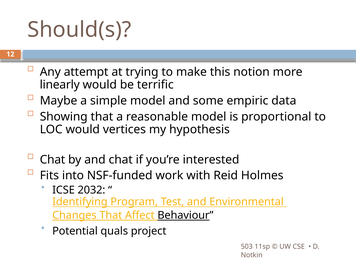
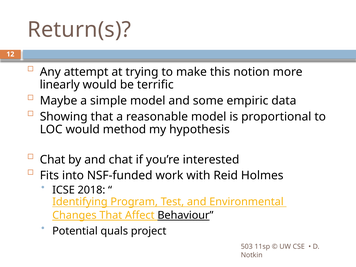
Should(s: Should(s -> Return(s (79, 30)
vertices: vertices -> method (124, 129)
2032: 2032 -> 2018 (91, 190)
